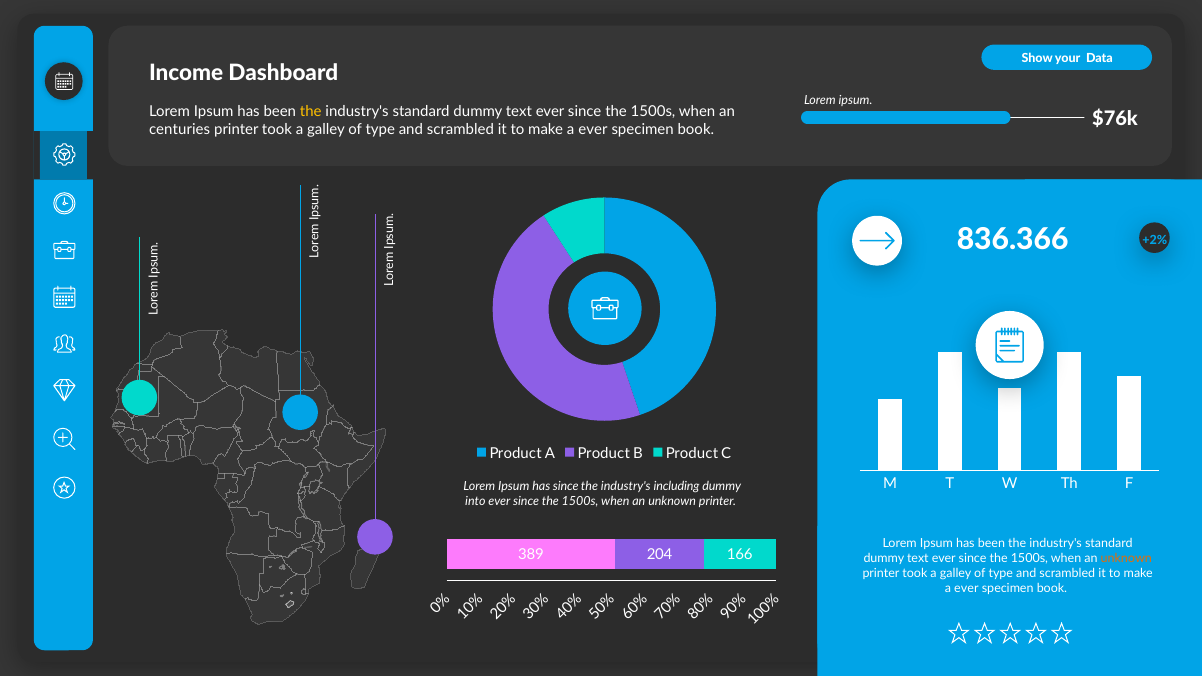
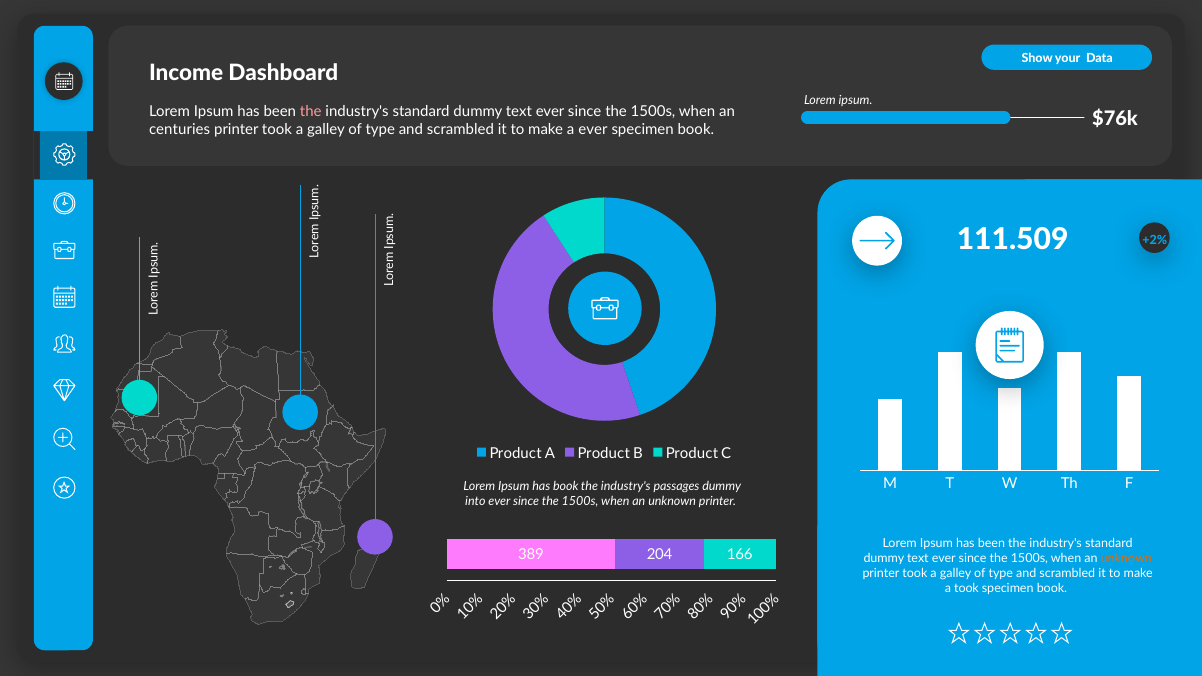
the colour: yellow -> pink (311, 112)
836.366: 836.366 -> 111.509 (1013, 240)
has since: since -> book (566, 487)
including: including -> passages (677, 487)
ever: ever -> took (967, 588)
